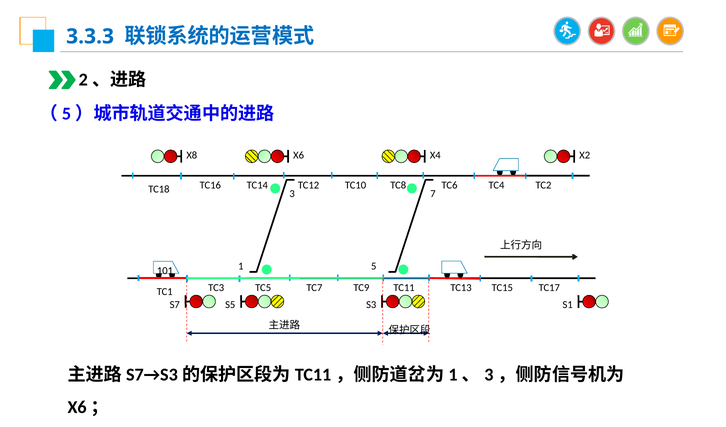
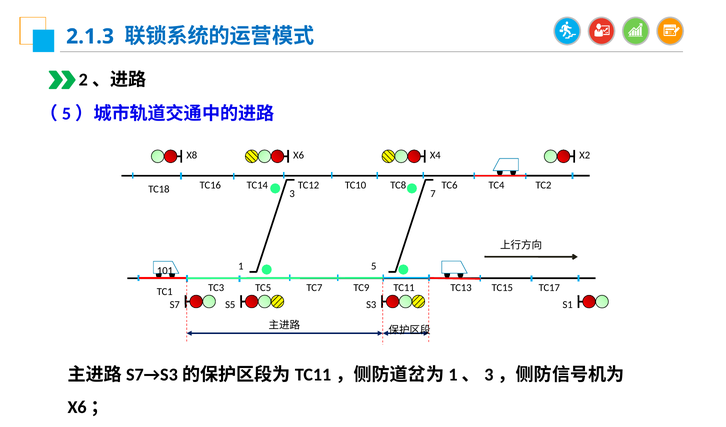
3.3.3: 3.3.3 -> 2.1.3 (90, 36)
